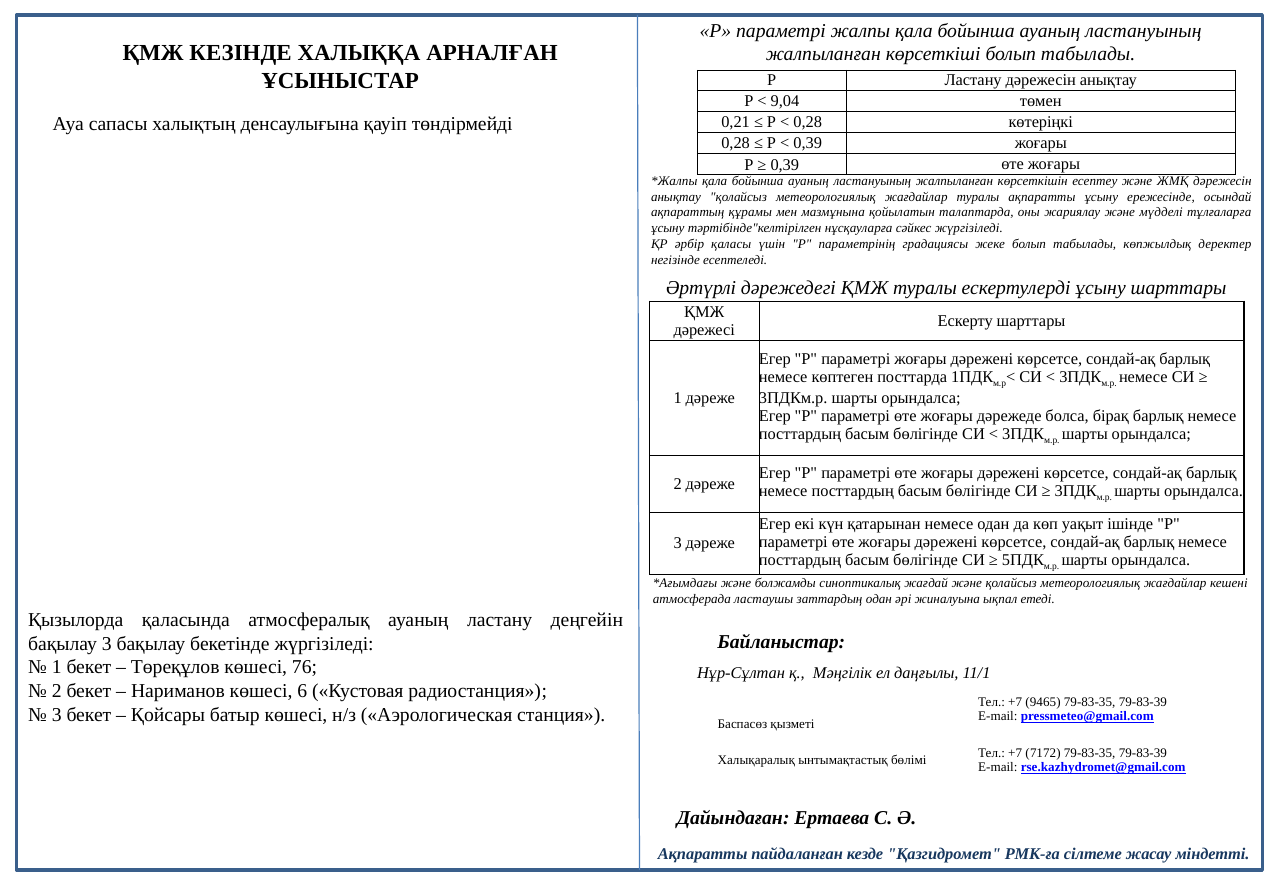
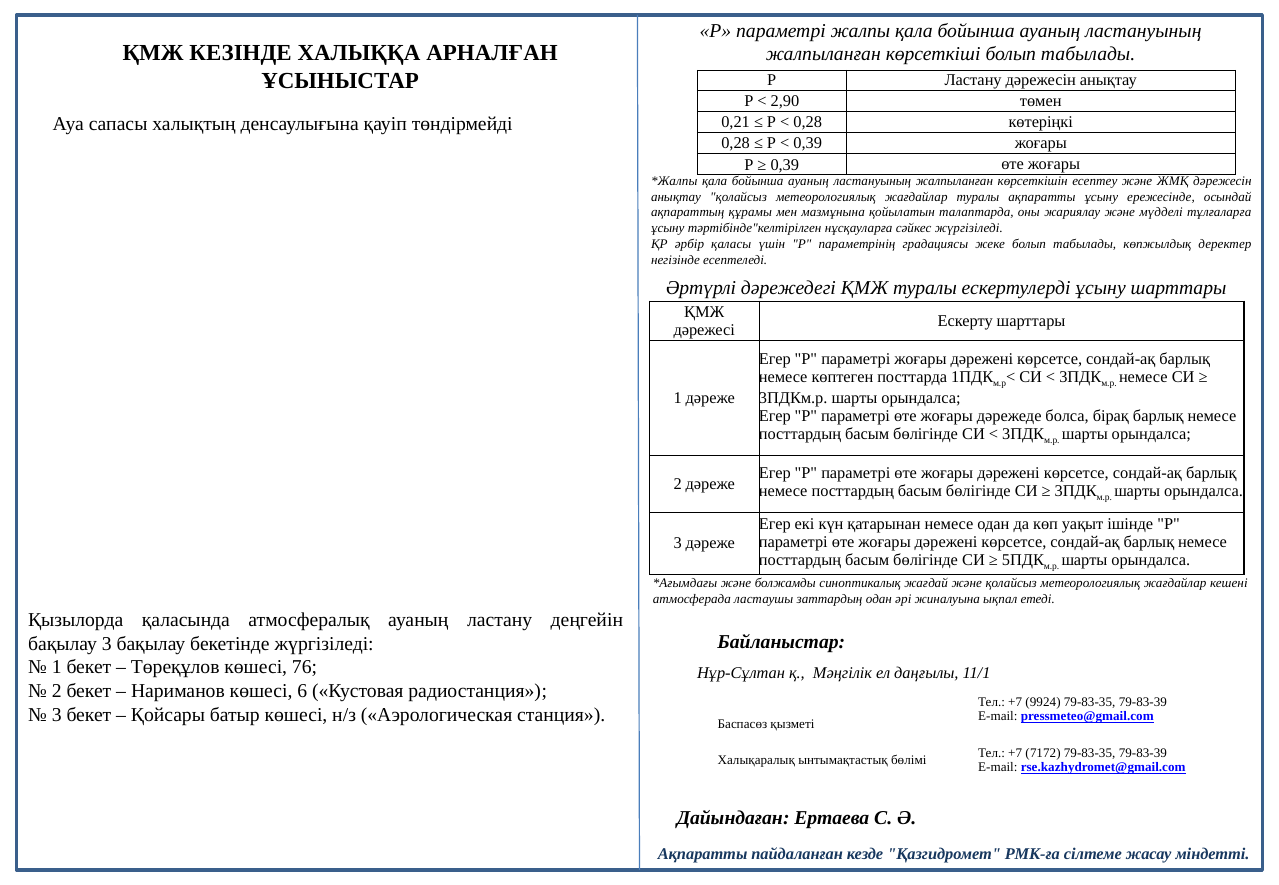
9,04: 9,04 -> 2,90 (785, 101)
9465: 9465 -> 9924 (1043, 702)
